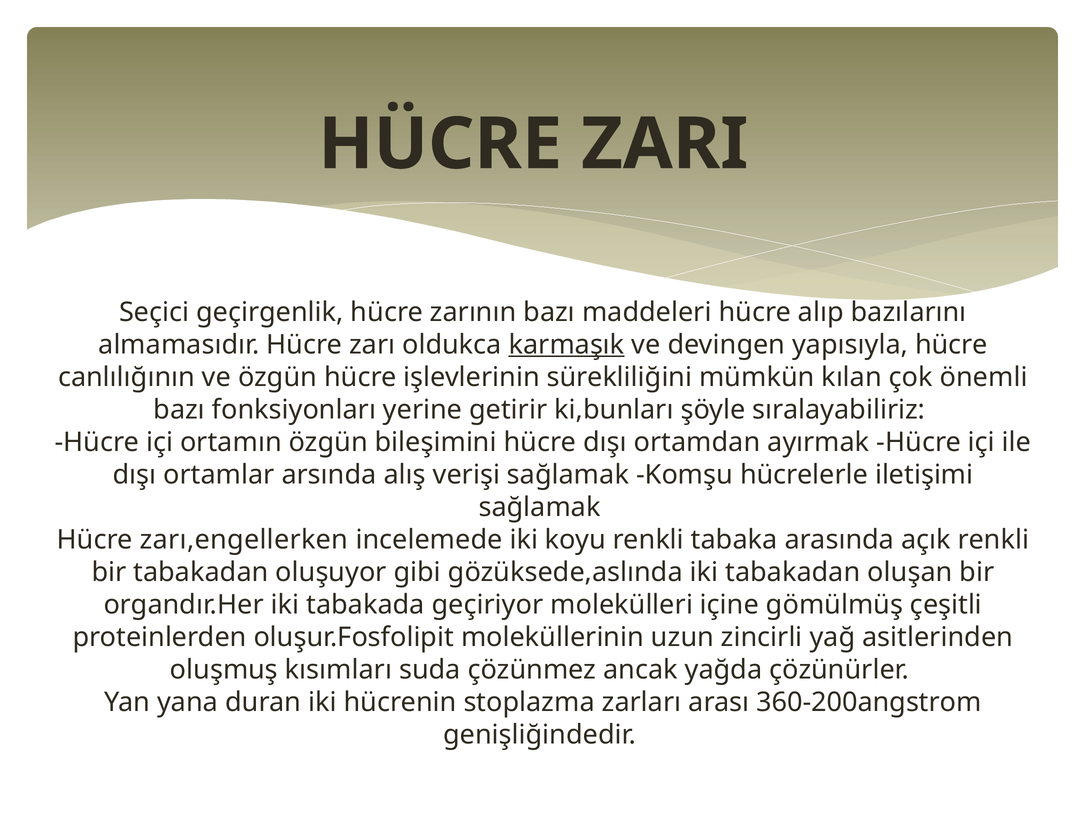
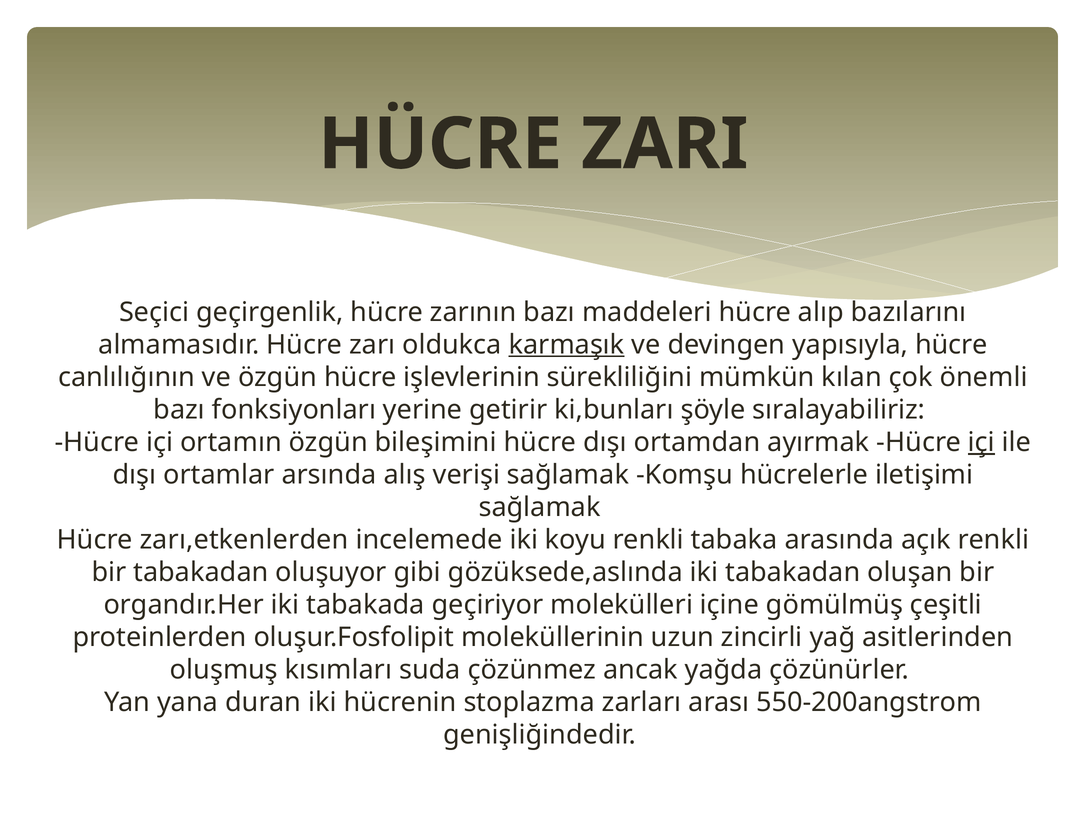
içi underline: none -> present (981, 442)
zarı,engellerken: zarı,engellerken -> zarı,etkenlerden (244, 540)
360-200angstrom: 360-200angstrom -> 550-200angstrom (869, 702)
